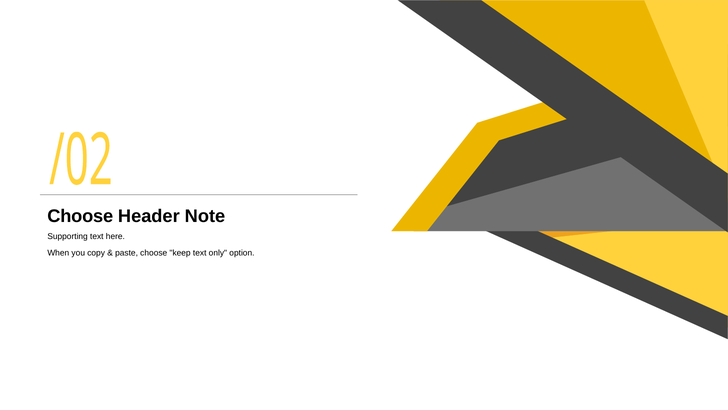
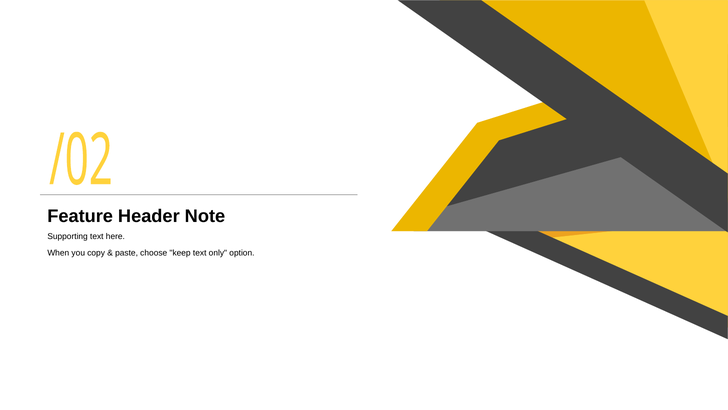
Choose: Choose -> Feature (80, 216)
